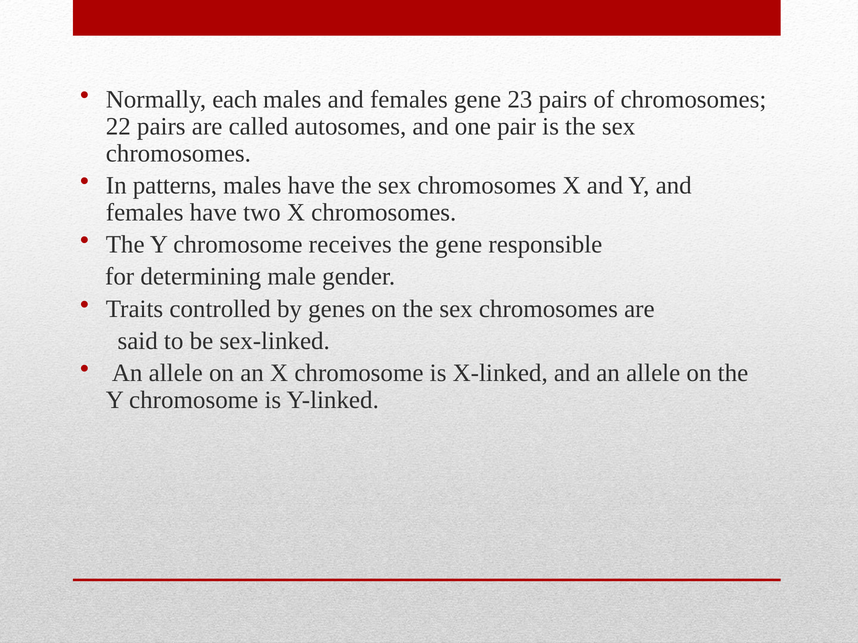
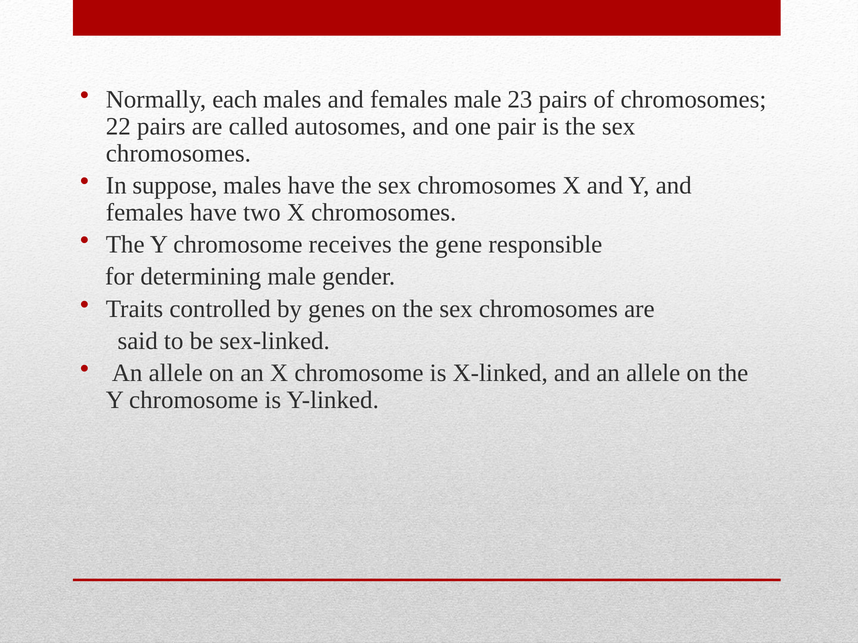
females gene: gene -> male (478, 99)
patterns: patterns -> suppose (175, 186)
